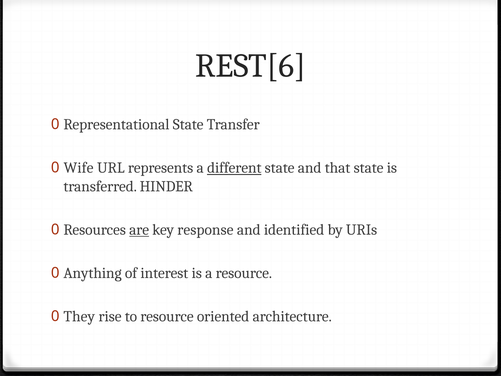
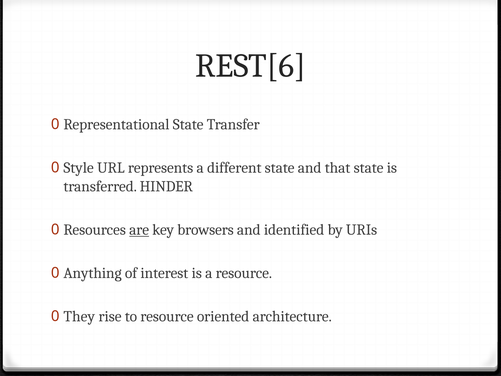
Wife: Wife -> Style (79, 168)
different underline: present -> none (234, 168)
response: response -> browsers (206, 230)
